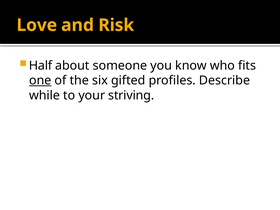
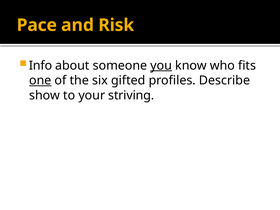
Love: Love -> Pace (37, 25)
Half: Half -> Info (41, 65)
you underline: none -> present (161, 65)
while: while -> show (45, 95)
